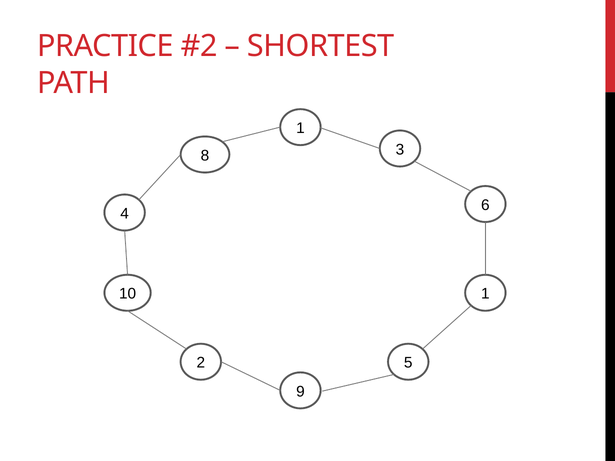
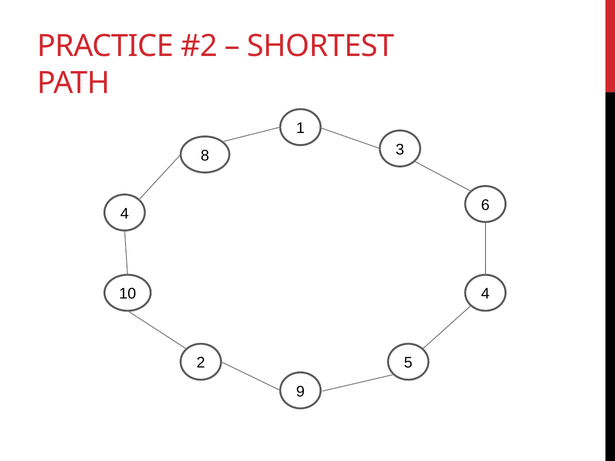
10 1: 1 -> 4 (485, 294)
